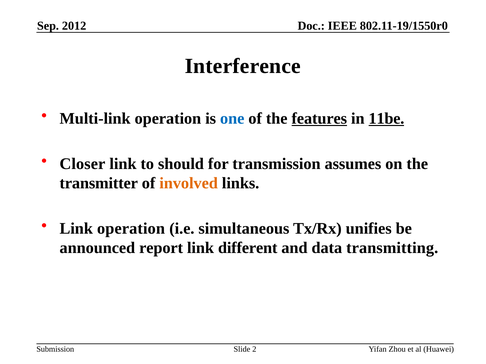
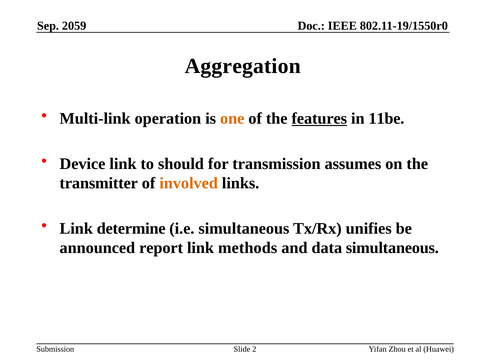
2012: 2012 -> 2059 (74, 26)
Interference: Interference -> Aggregation (243, 66)
one colour: blue -> orange (232, 119)
11be underline: present -> none (386, 119)
Closer: Closer -> Device (83, 164)
Link operation: operation -> determine (131, 229)
different: different -> methods (248, 248)
data transmitting: transmitting -> simultaneous (392, 248)
